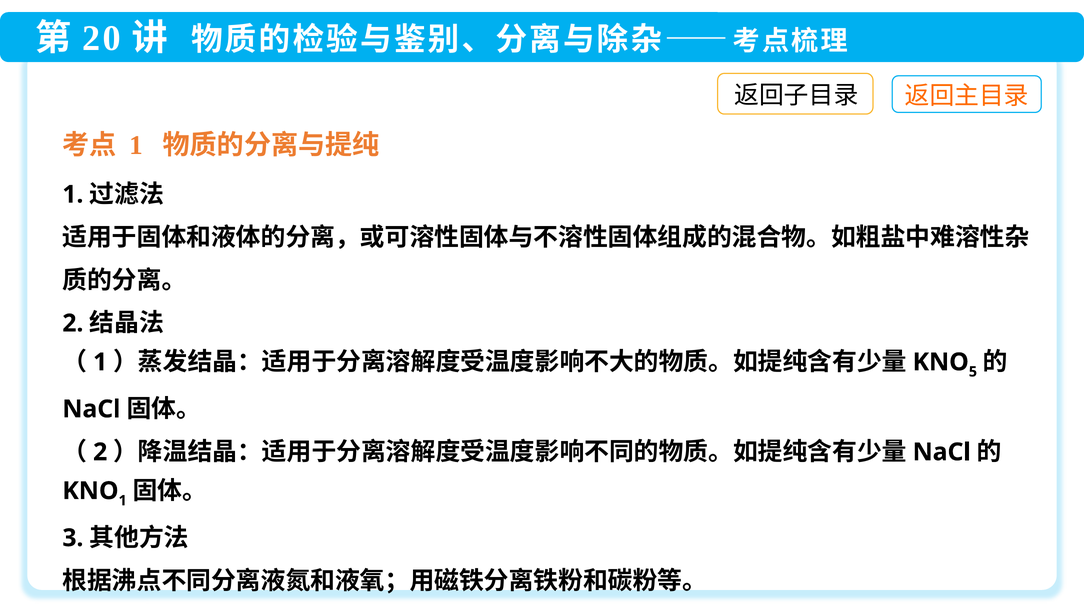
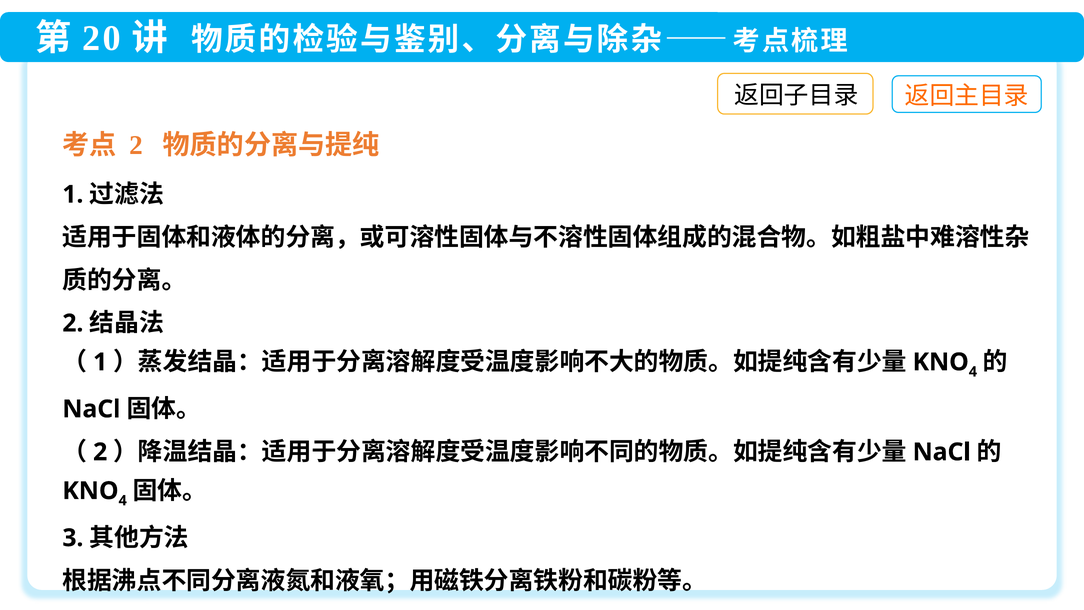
1: 1 -> 2 (136, 145)
5: 5 -> 4 (973, 372)
1: 1 -> 4 (123, 500)
